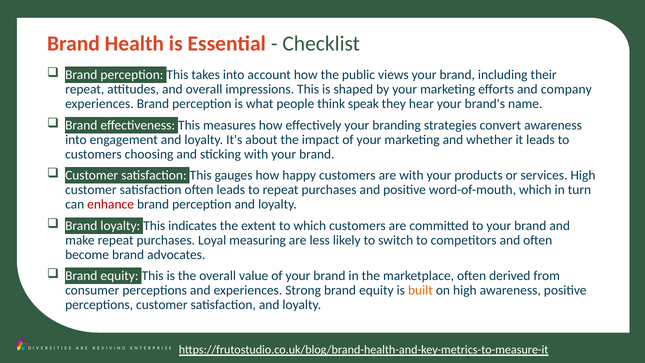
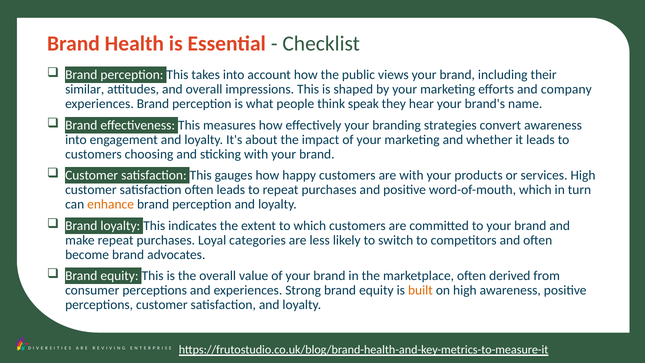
repeat: repeat -> similar (85, 89)
enhance colour: red -> orange (111, 204)
measuring: measuring -> categories (258, 240)
